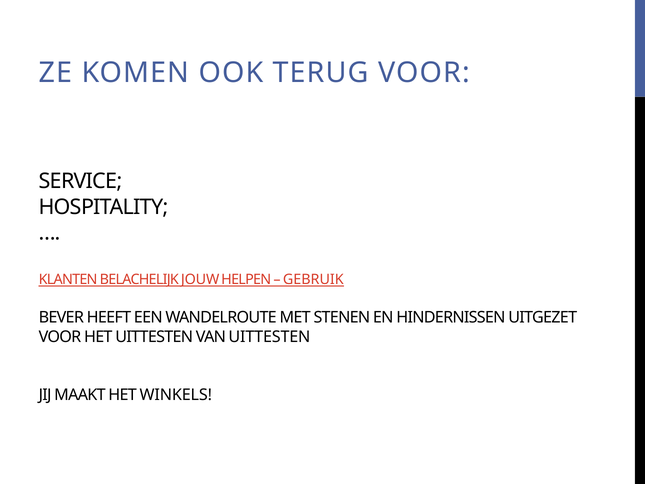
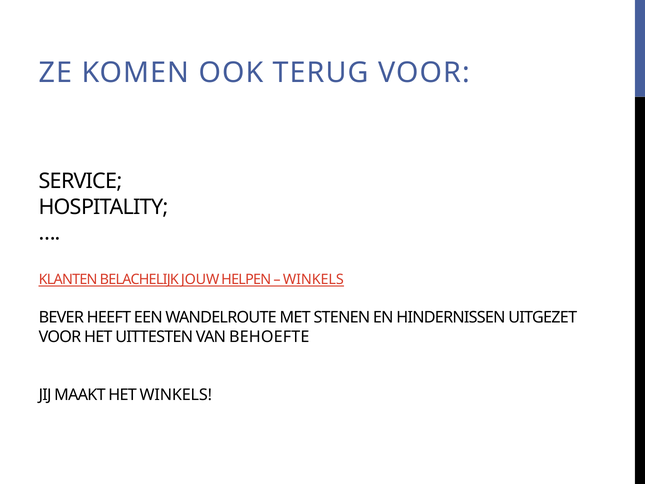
GEBRUIK: GEBRUIK -> WINKELS (313, 279)
VAN UITTESTEN: UITTESTEN -> BEHOEFTE (269, 337)
